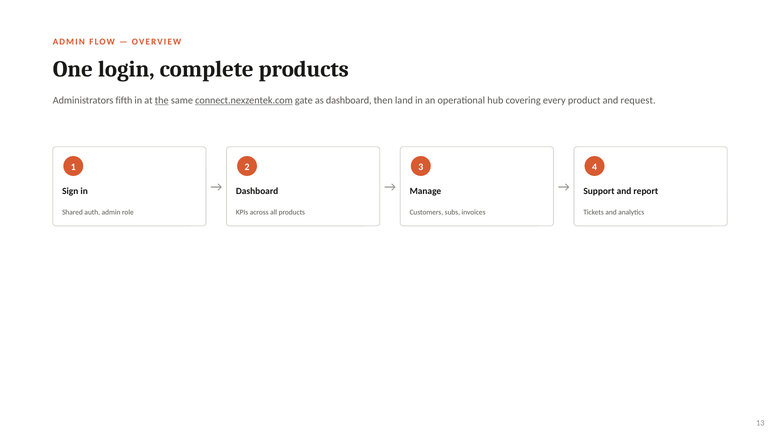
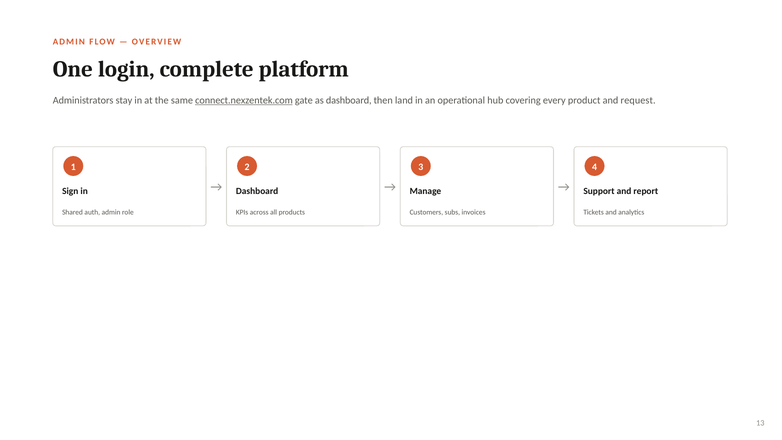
complete products: products -> platform (304, 69)
fifth: fifth -> stay (124, 100)
the underline: present -> none (162, 100)
